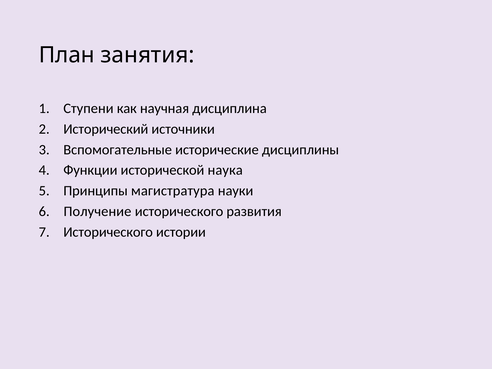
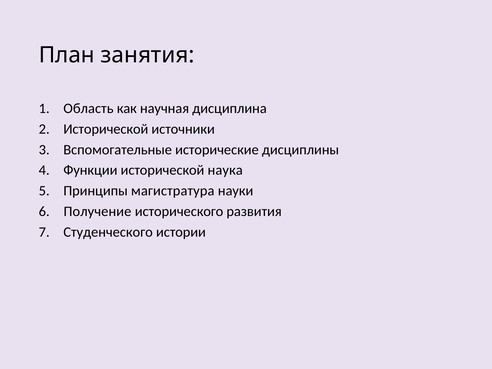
Ступени: Ступени -> Область (88, 108)
Исторический: Исторический -> Исторической (106, 129)
Исторического: Исторического -> Студенческого (108, 232)
